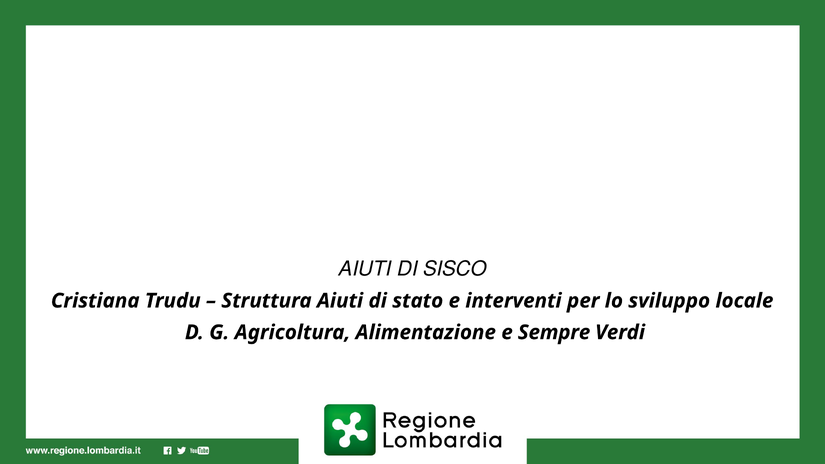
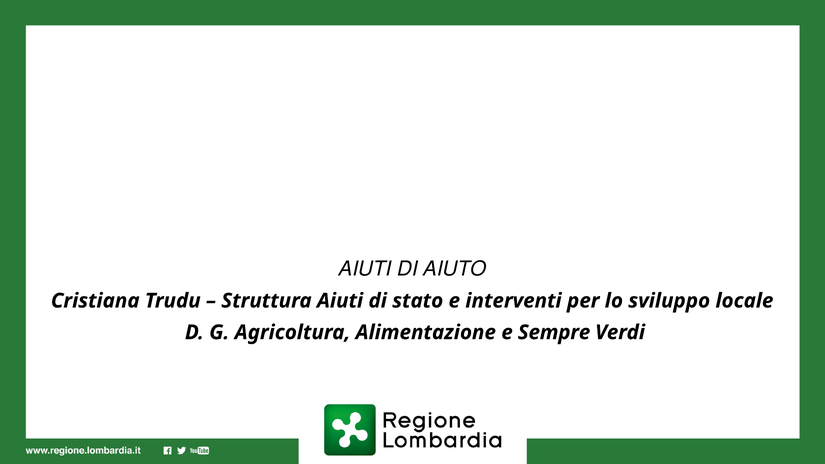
SISCO: SISCO -> AIUTO (455, 269)
